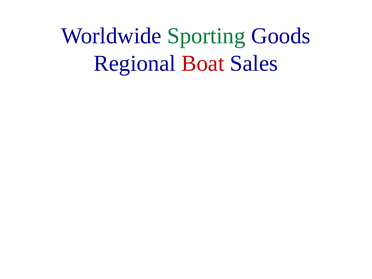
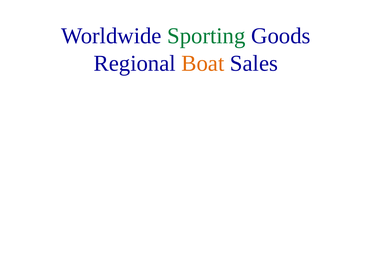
Boat colour: red -> orange (203, 63)
